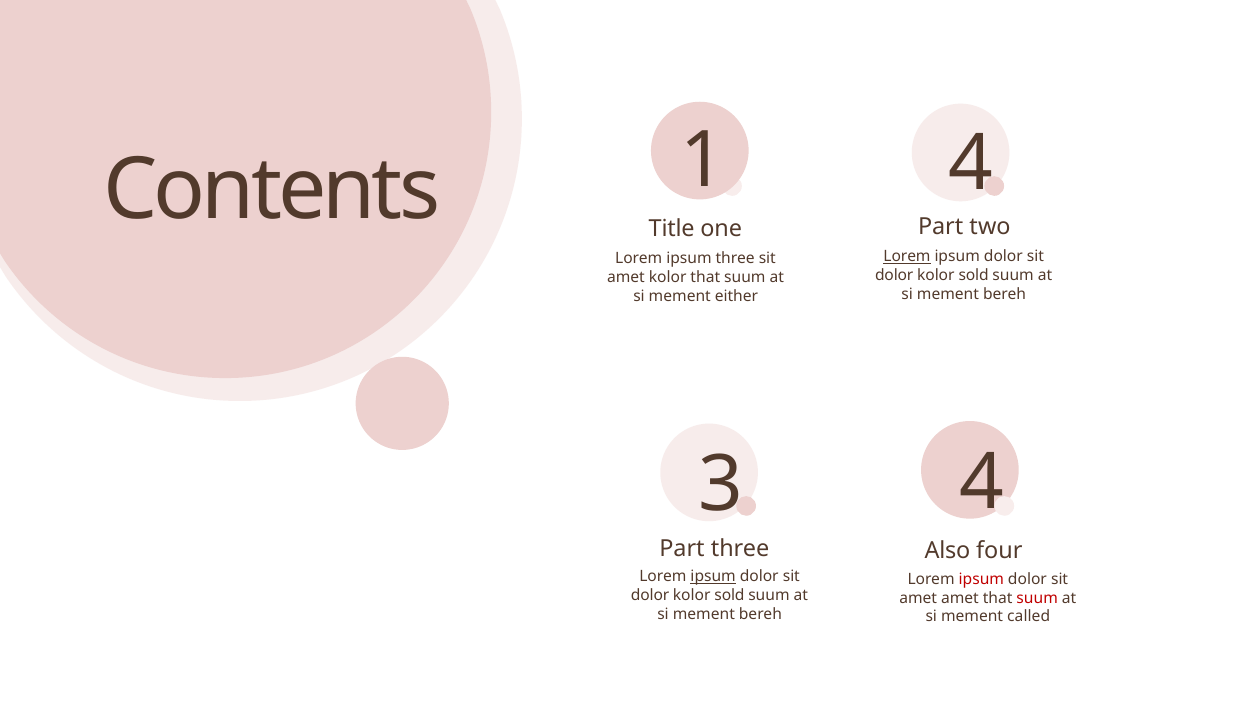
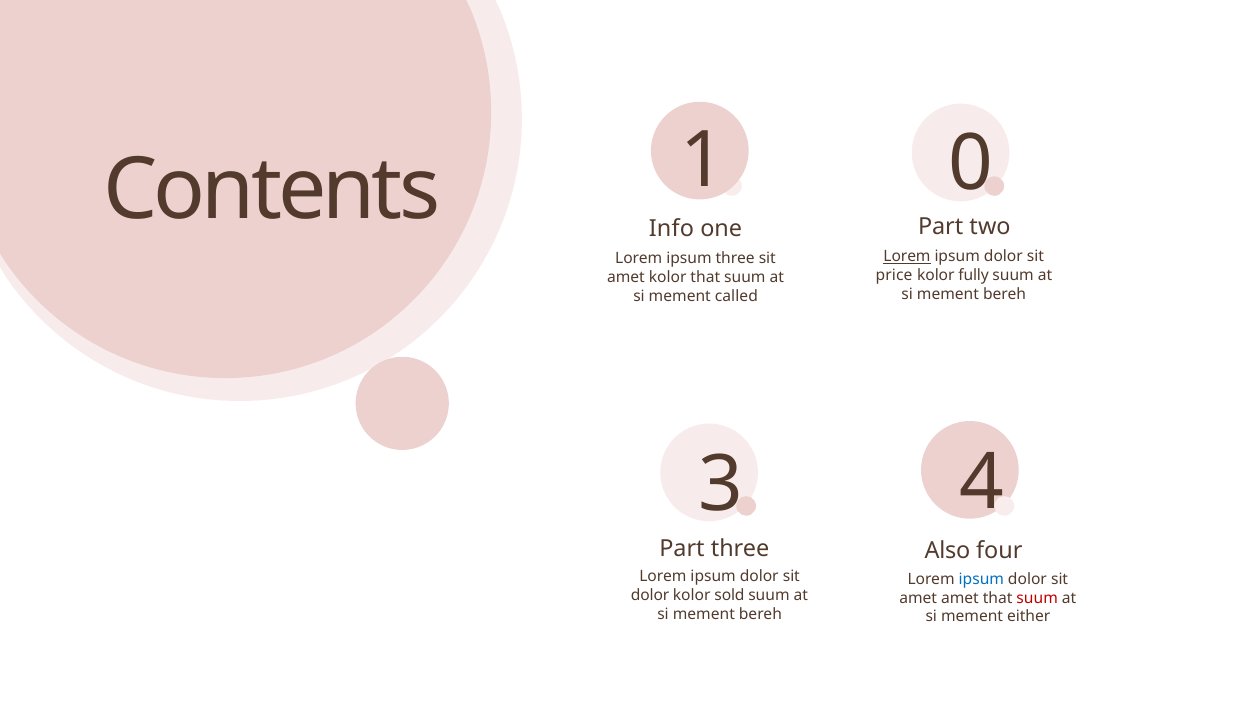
1 4: 4 -> 0 (971, 163)
Title: Title -> Info (671, 229)
dolor: dolor -> price (894, 275)
sold: sold -> fully (974, 275)
either: either -> called (736, 296)
ipsum underline: present -> none (713, 577)
ipsum colour: red -> blue (981, 579)
called: called -> either (1029, 617)
